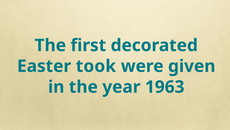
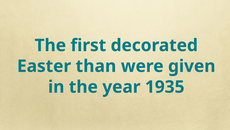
took: took -> than (96, 66)
1963: 1963 -> 1935 (165, 87)
